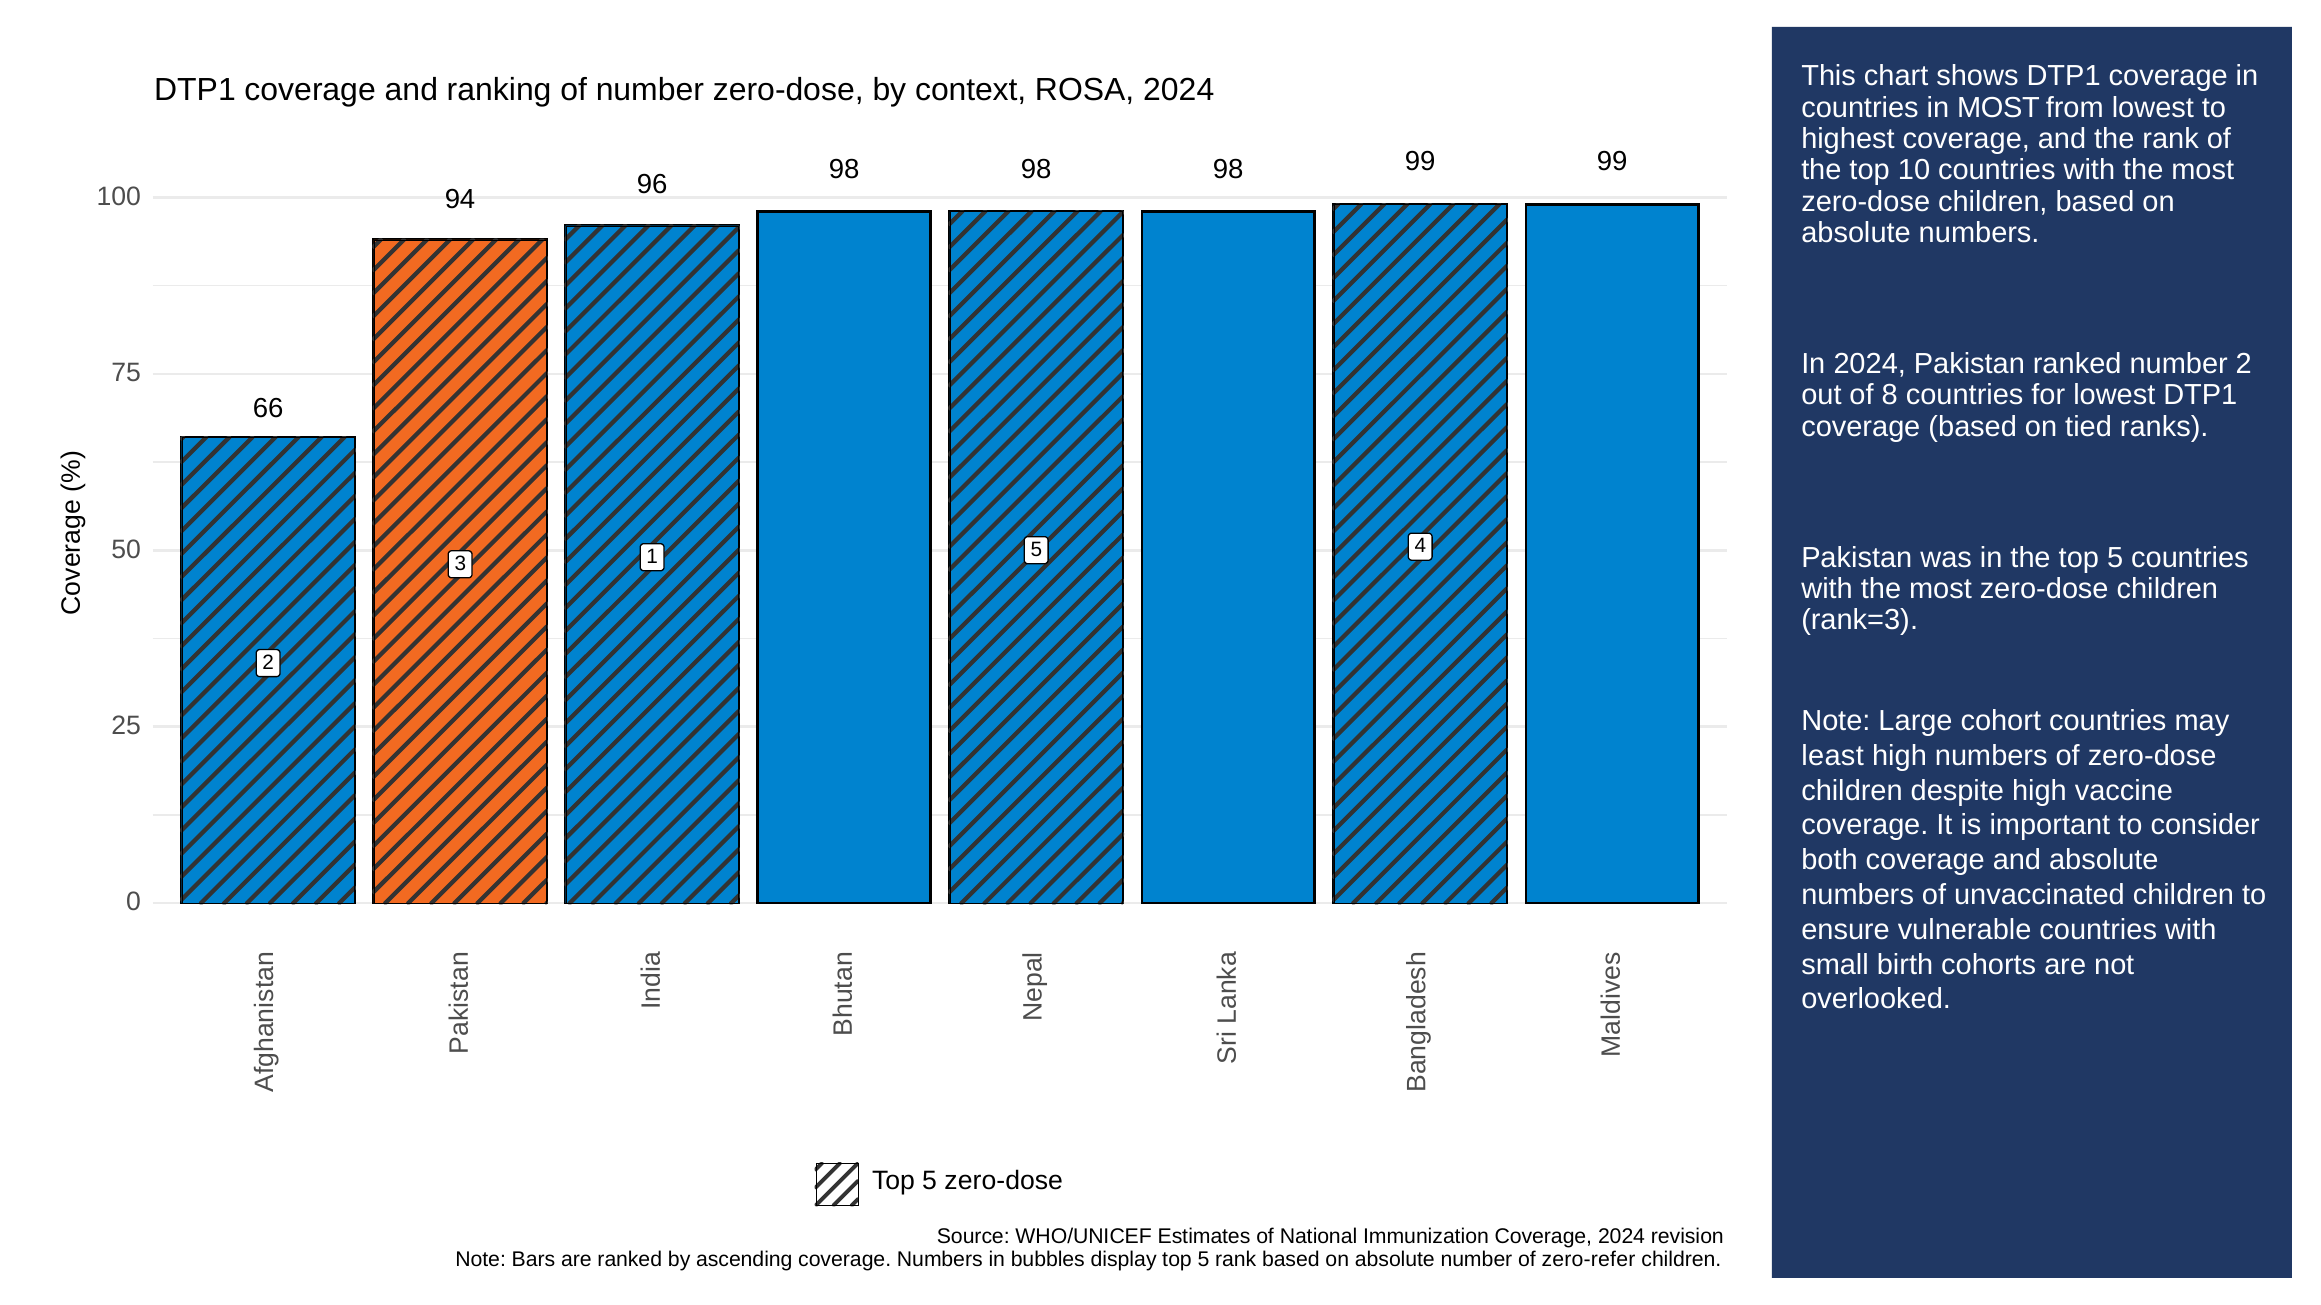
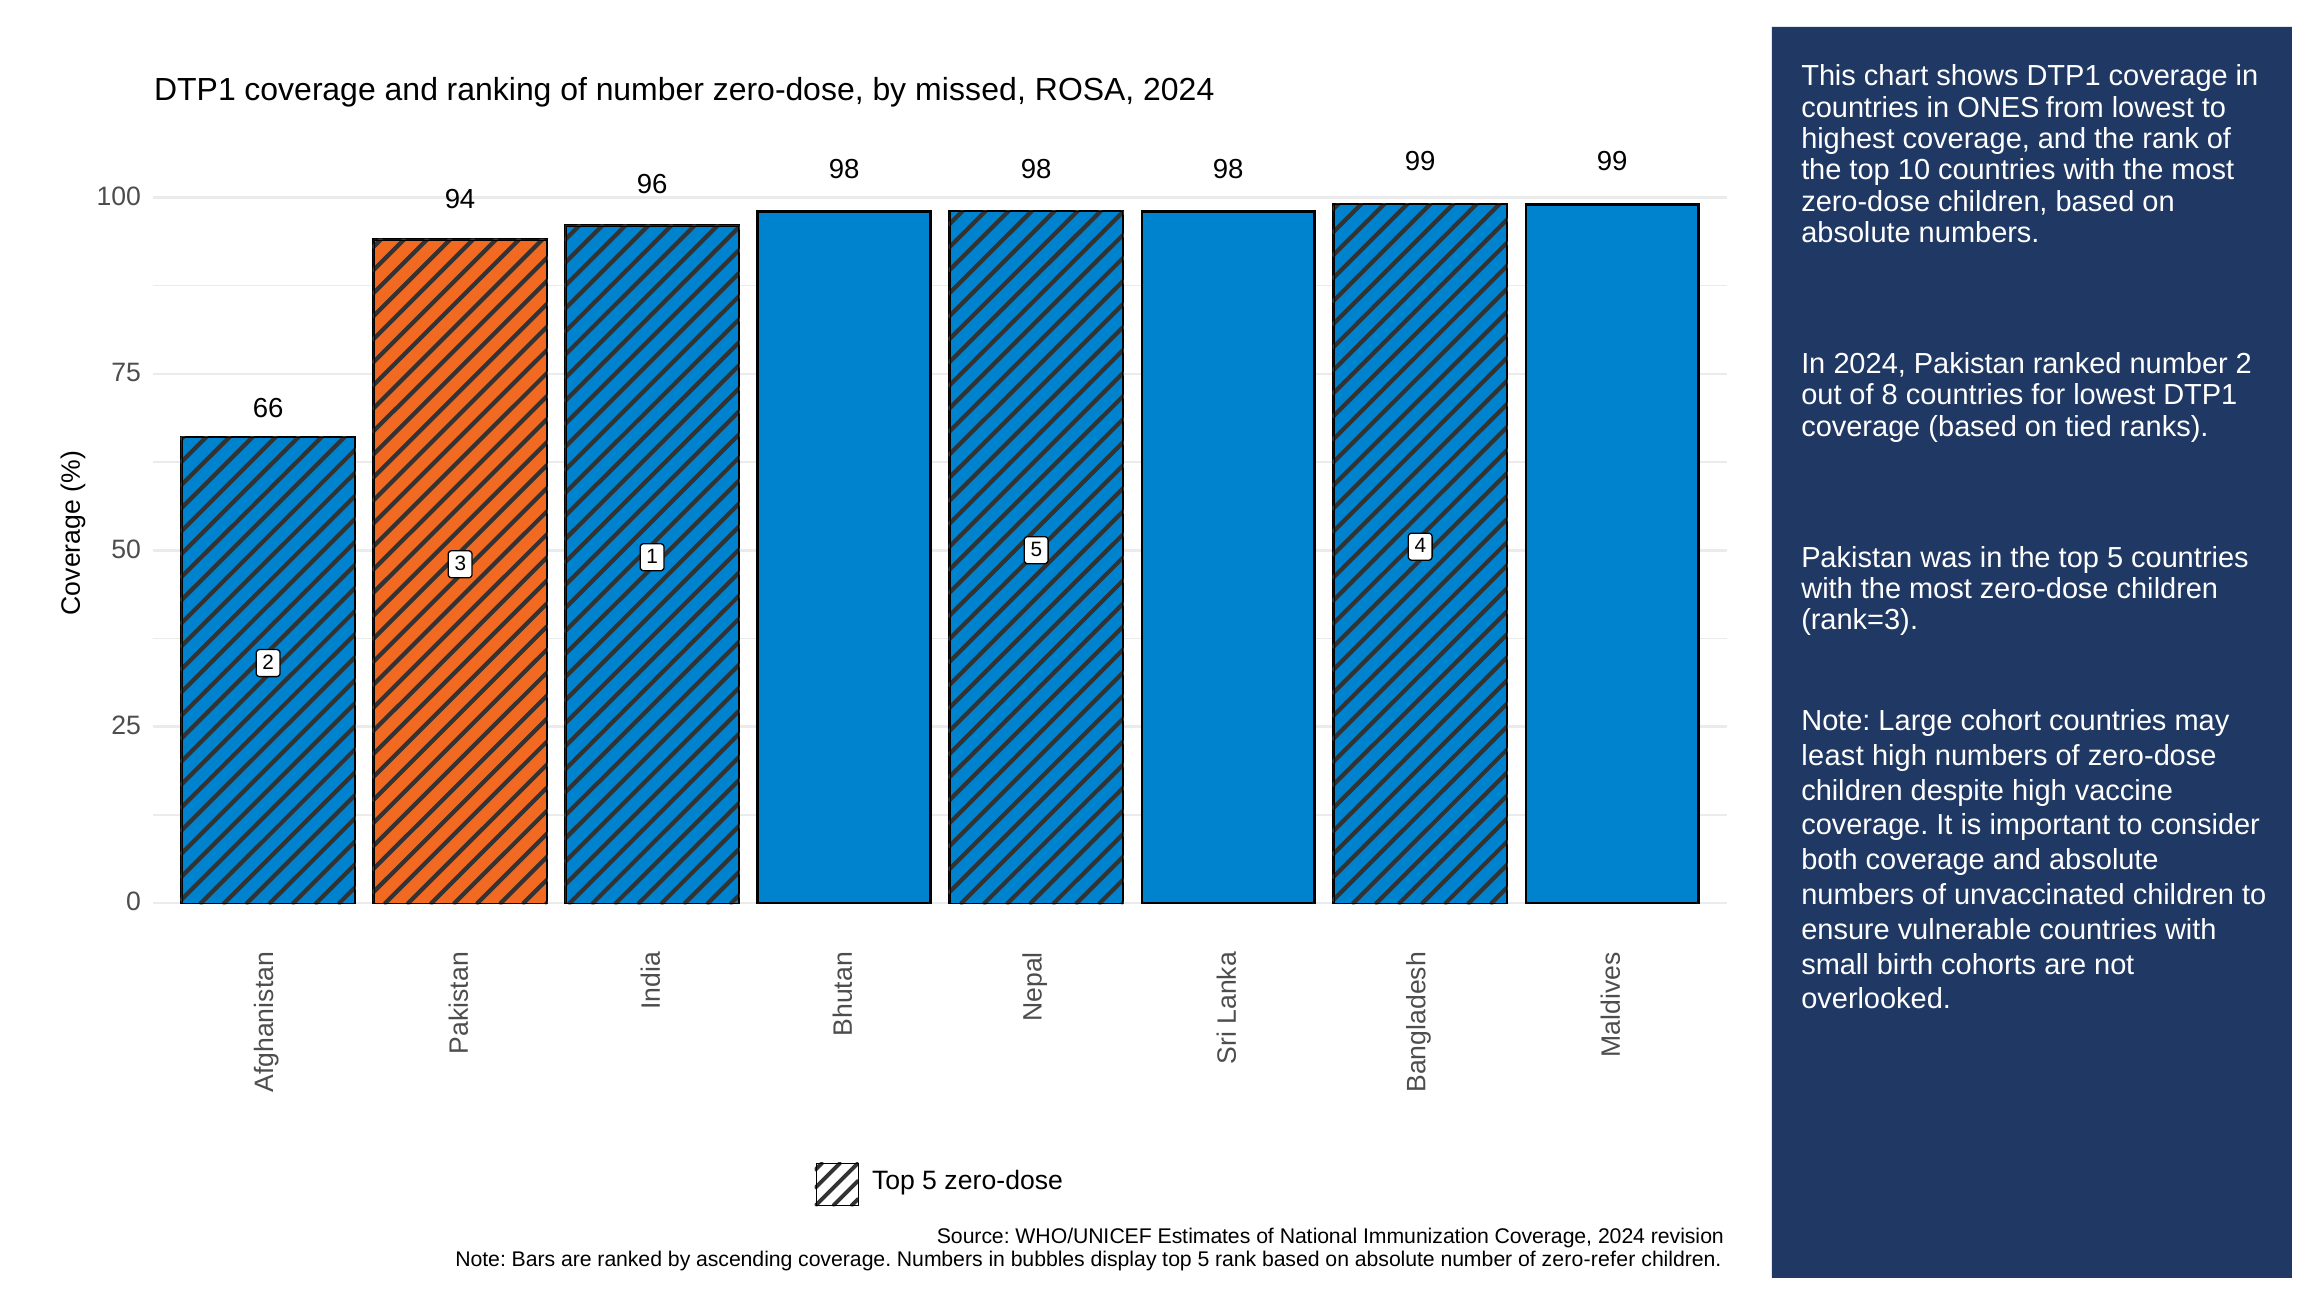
context: context -> missed (971, 90)
in MOST: MOST -> ONES (1998, 108)
